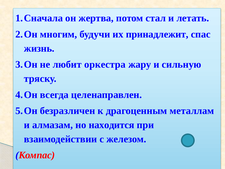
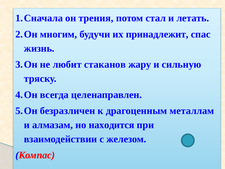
жертва: жертва -> трения (96, 18)
оркестра: оркестра -> стаканов (105, 64)
